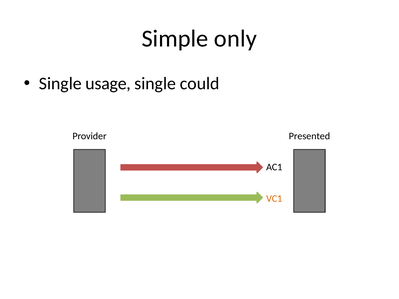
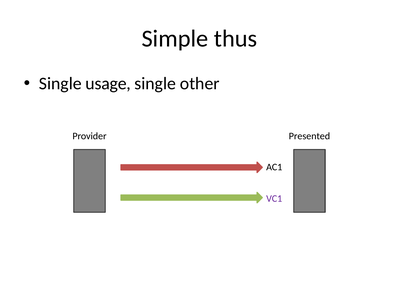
only: only -> thus (236, 39)
could: could -> other (200, 84)
VC1 colour: orange -> purple (274, 199)
